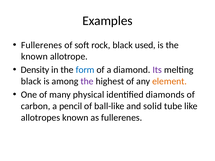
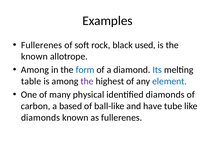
Density: Density -> Among (35, 70)
Its colour: purple -> blue (157, 70)
black: black -> table (31, 81)
element colour: orange -> blue (170, 81)
pencil: pencil -> based (71, 106)
solid: solid -> have (153, 106)
allotropes: allotropes -> diamonds (40, 118)
